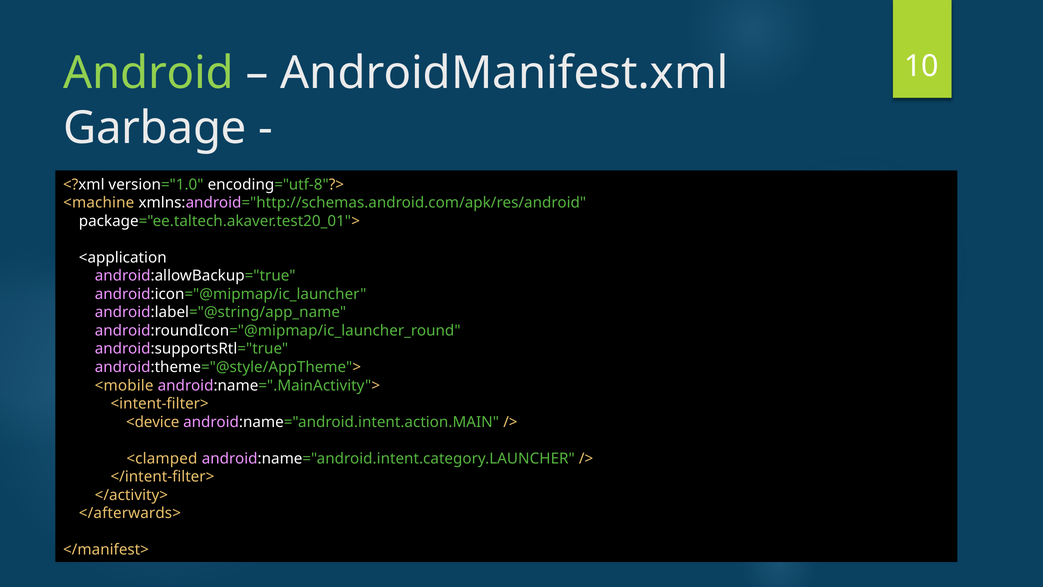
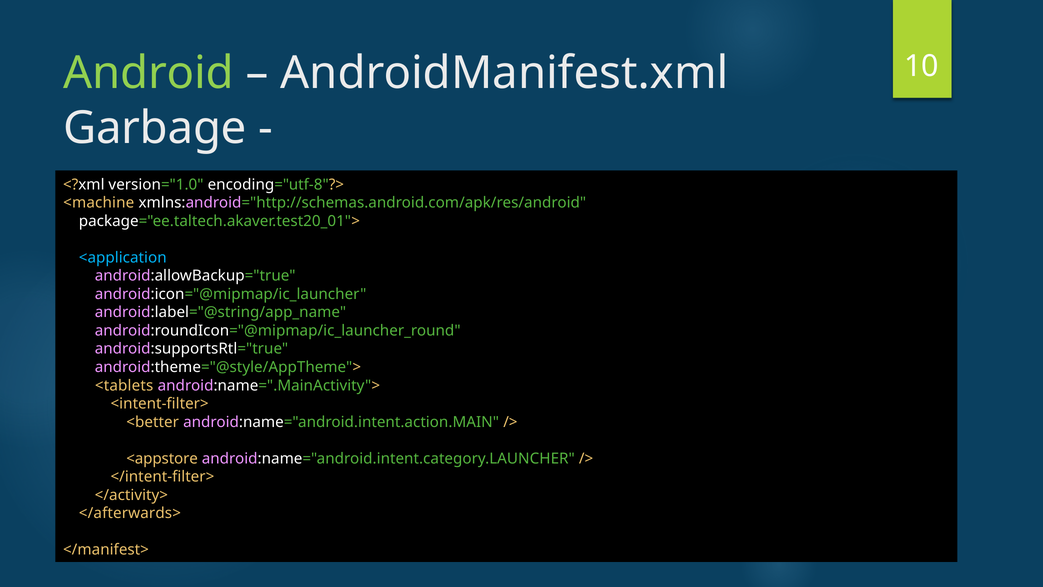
<application colour: white -> light blue (123, 257)
<mobile: <mobile -> <tablets (124, 385)
<device: <device -> <better (153, 422)
<clamped: <clamped -> <appstore (162, 458)
